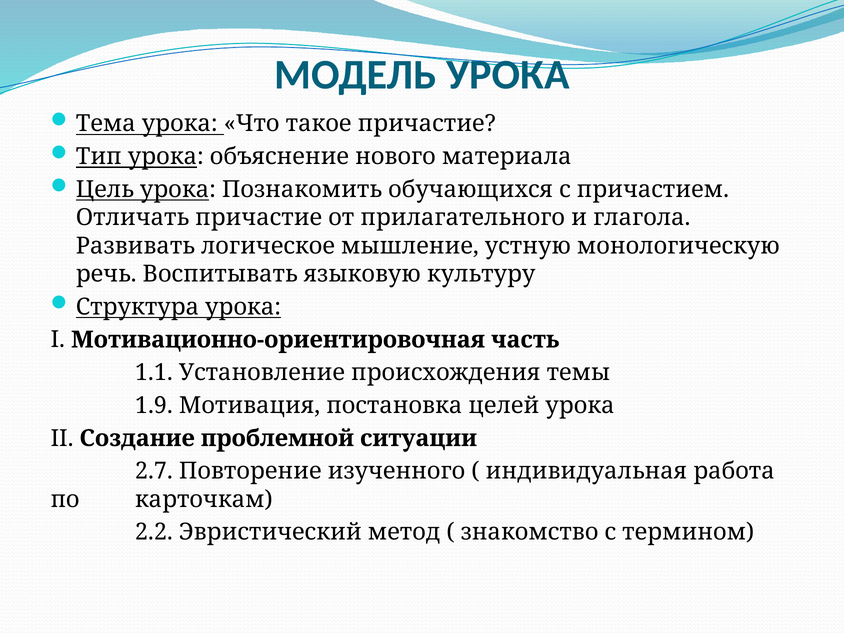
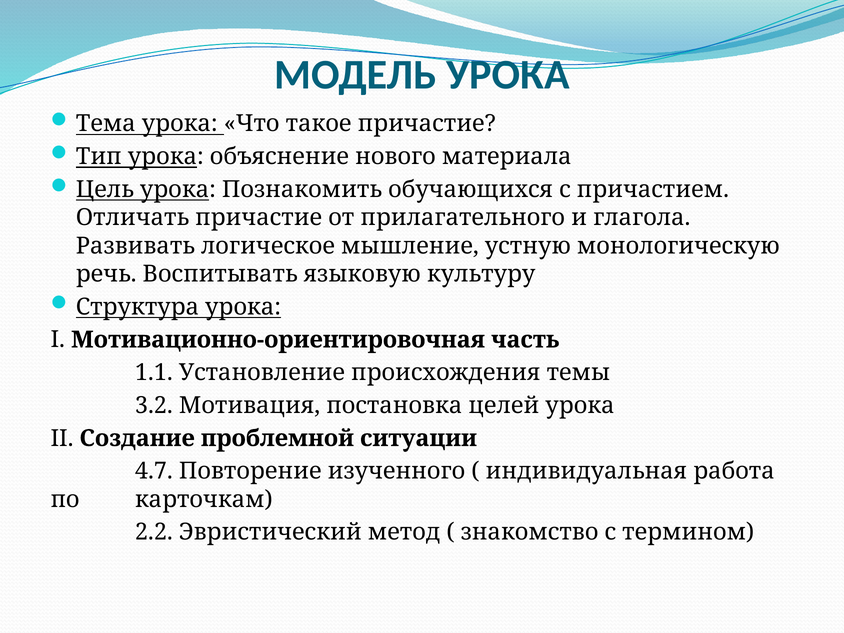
1.9: 1.9 -> 3.2 (154, 405)
2.7: 2.7 -> 4.7 (154, 471)
